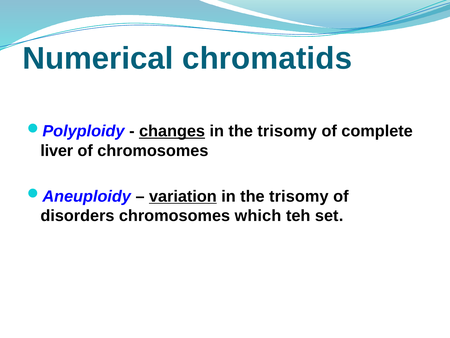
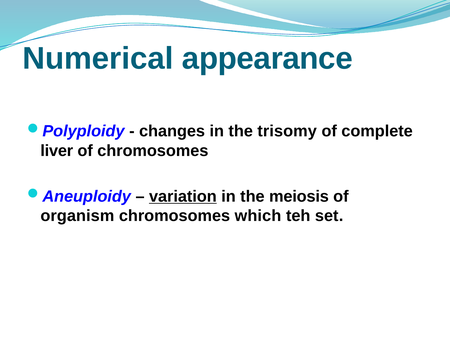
chromatids: chromatids -> appearance (267, 58)
changes underline: present -> none (172, 131)
trisomy: trisomy -> meiosis (299, 196)
disorders: disorders -> organism (77, 216)
